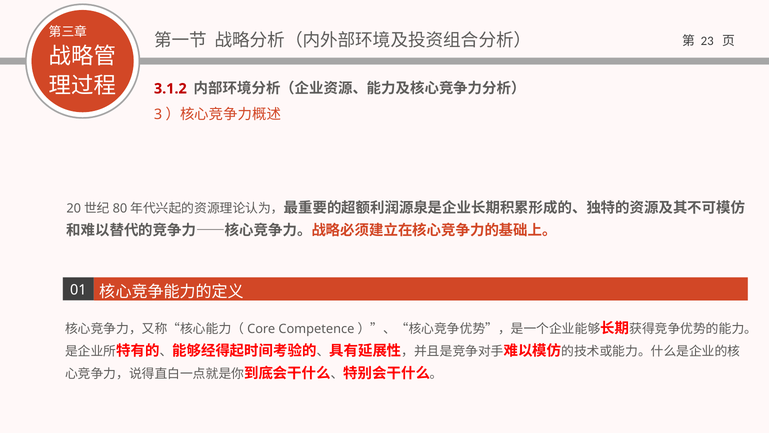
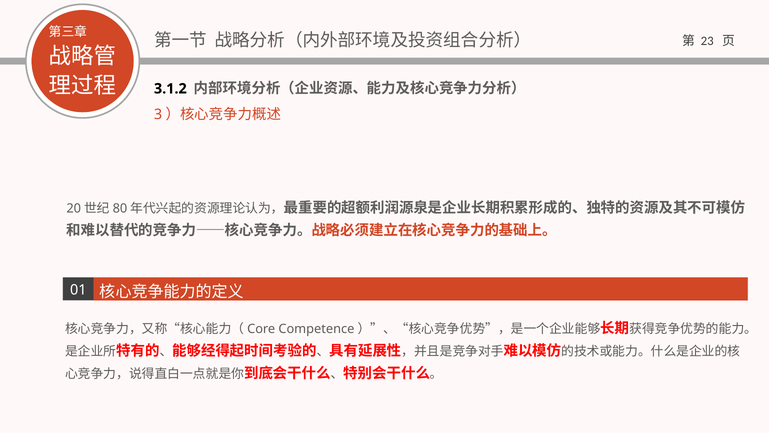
3.1.2 colour: red -> black (170, 89)
